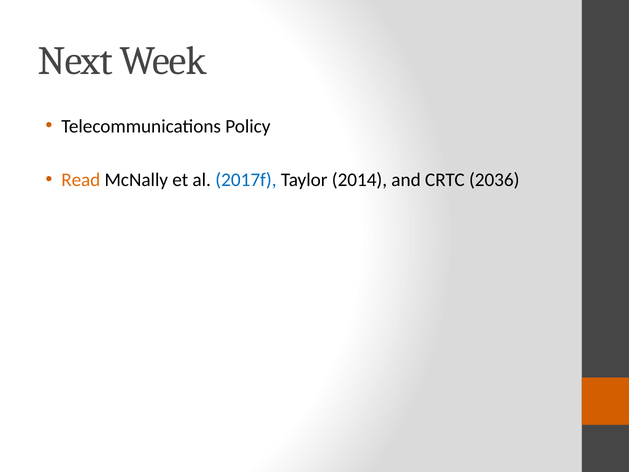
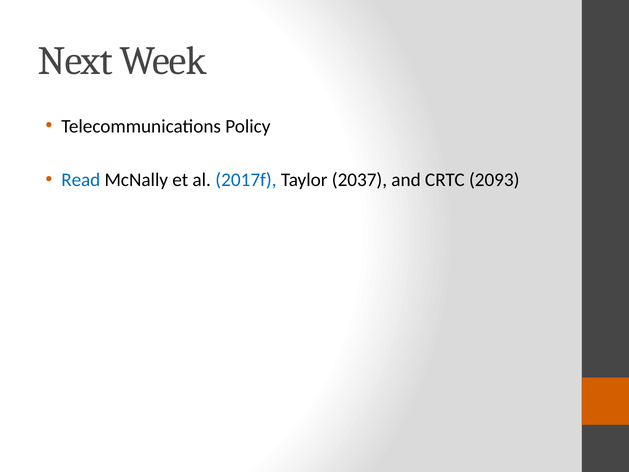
Read colour: orange -> blue (81, 180)
2014: 2014 -> 2037 (359, 180)
2036: 2036 -> 2093 (494, 180)
